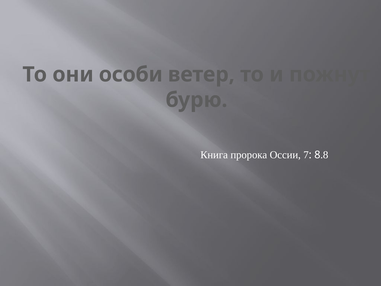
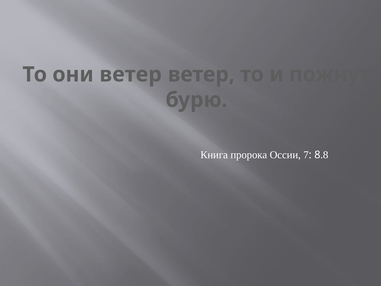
они особи: особи -> ветер (131, 74)
